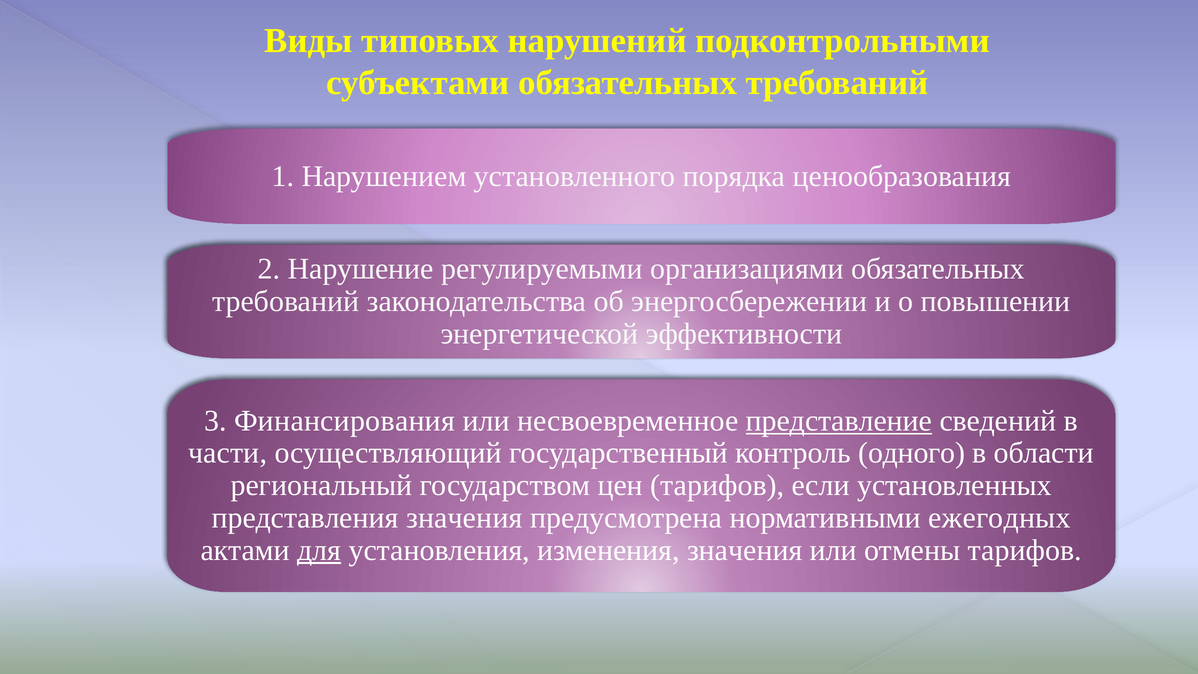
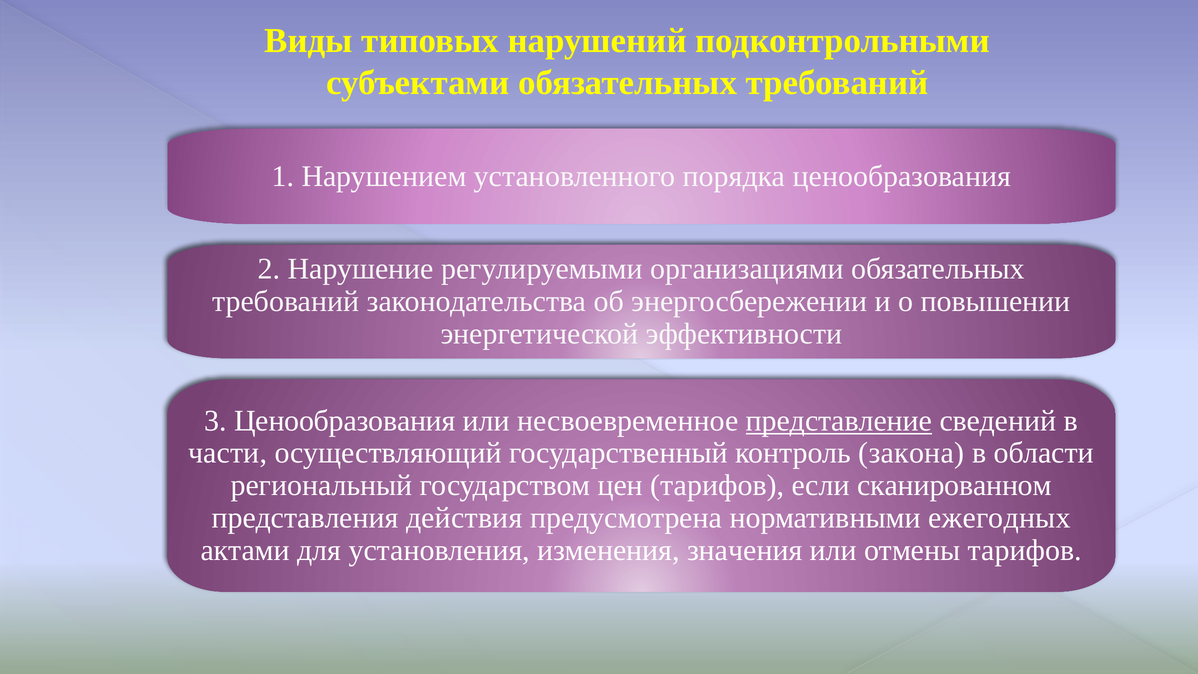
3 Финансирования: Финансирования -> Ценообразования (345, 421)
одного: одного -> закона (911, 453)
установленных: установленных -> сканированном (954, 485)
представления значения: значения -> действия (464, 518)
для underline: present -> none (319, 550)
